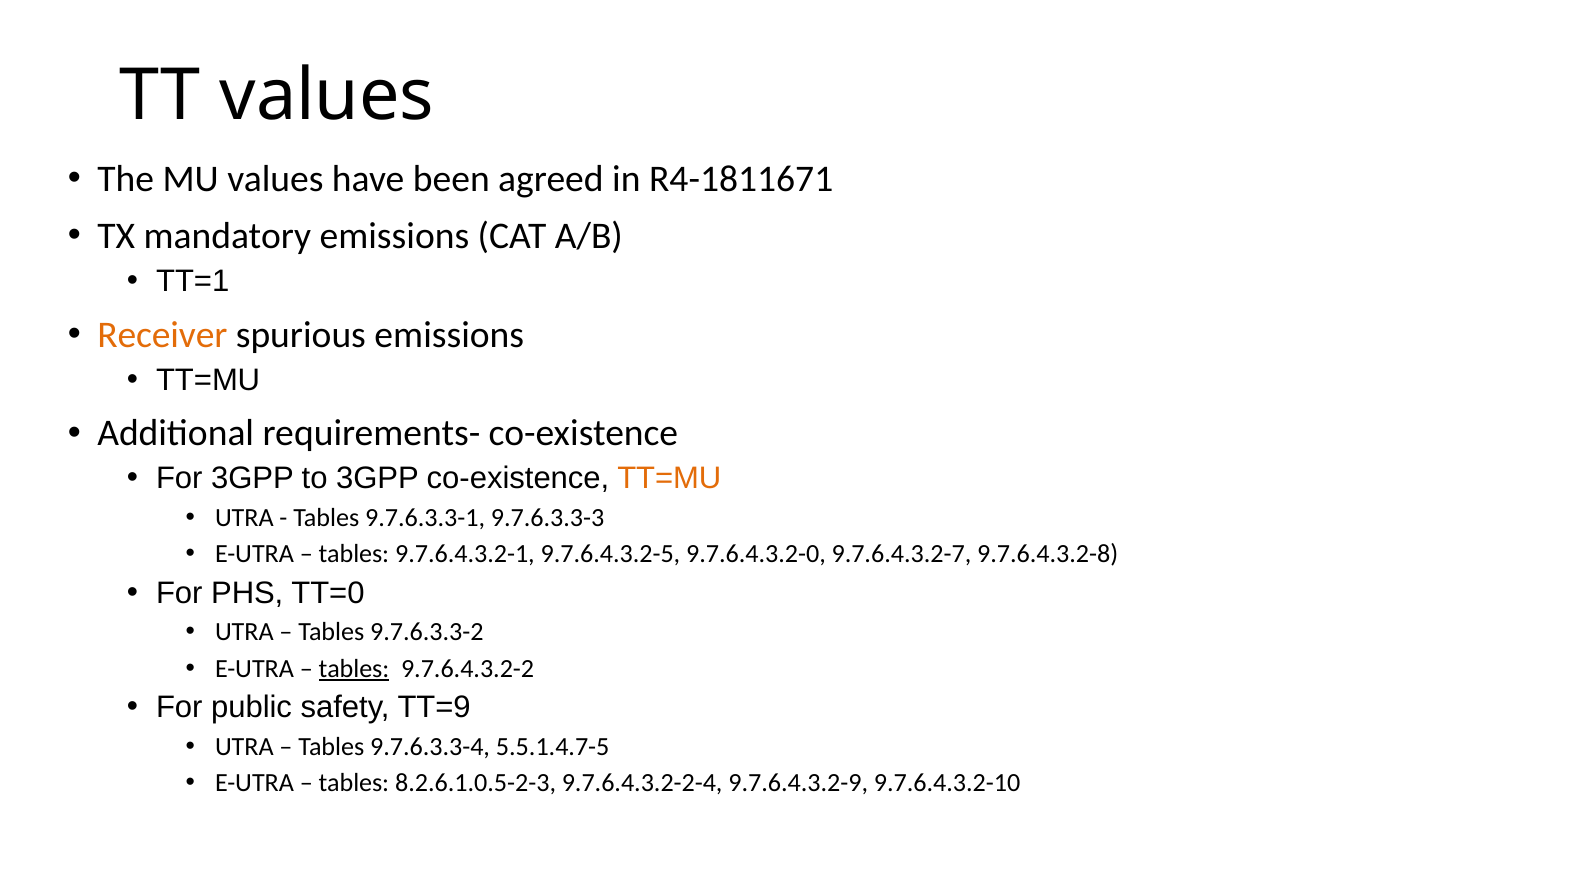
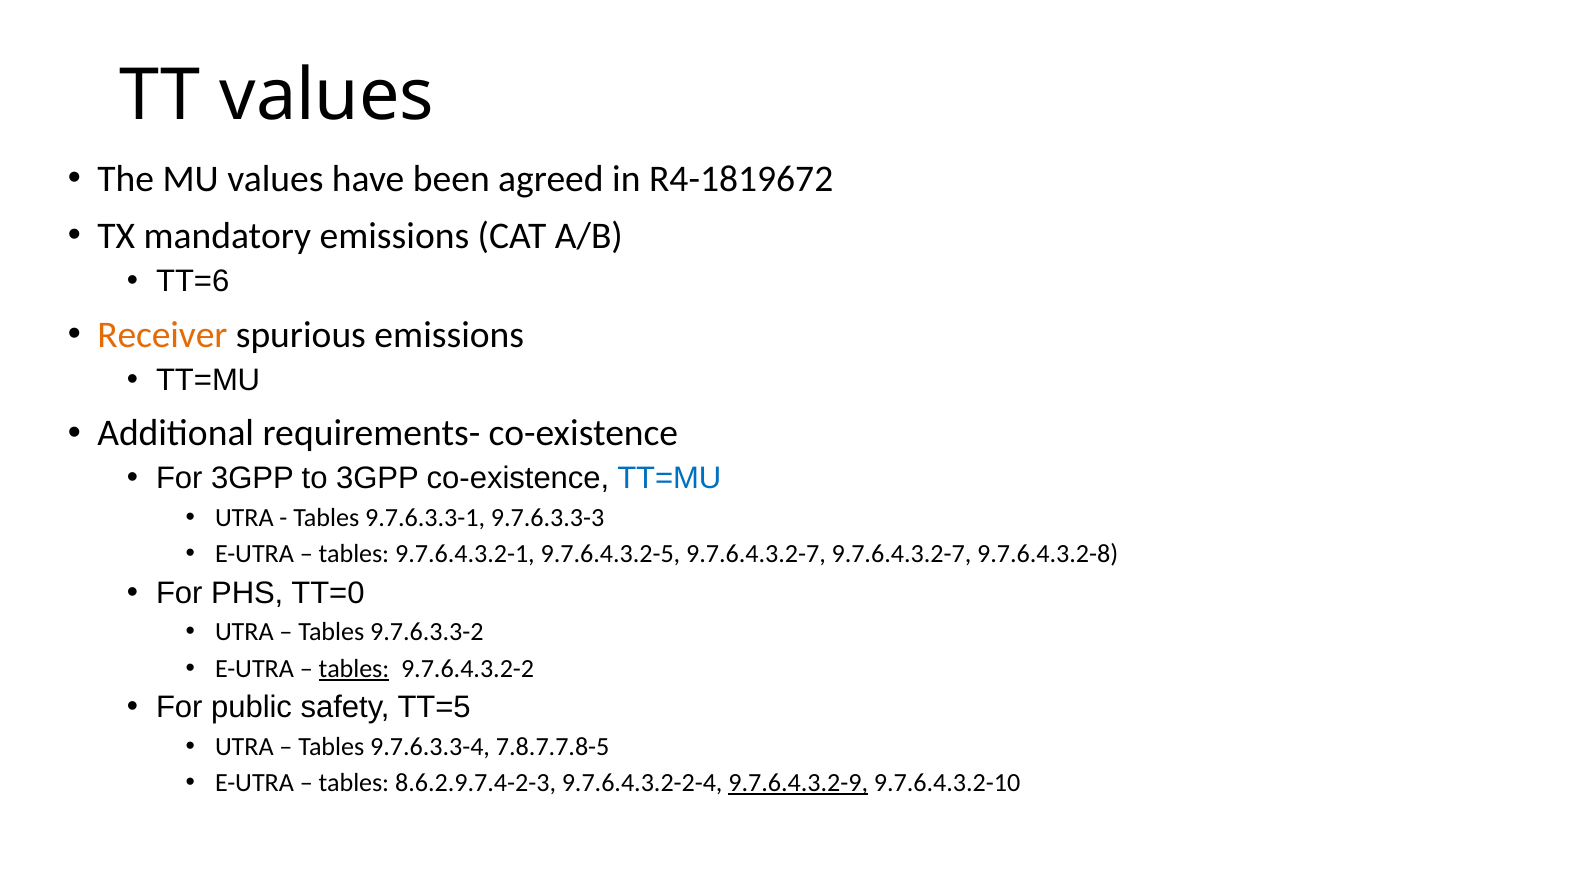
R4-1811671: R4-1811671 -> R4-1819672 (741, 179)
TT=1: TT=1 -> TT=6 (193, 281)
TT=MU colour: orange -> blue (669, 478)
9.7.6.4.3.2-5 9.7.6.4.3.2-0: 9.7.6.4.3.2-0 -> 9.7.6.4.3.2-7 (756, 554)
TT=9: TT=9 -> TT=5 (434, 707)
5.5.1.4.7-5: 5.5.1.4.7-5 -> 7.8.7.7.8-5 (553, 746)
8.2.6.1.0.5-2-3: 8.2.6.1.0.5-2-3 -> 8.6.2.9.7.4-2-3 (476, 783)
9.7.6.4.3.2-9 underline: none -> present (798, 783)
